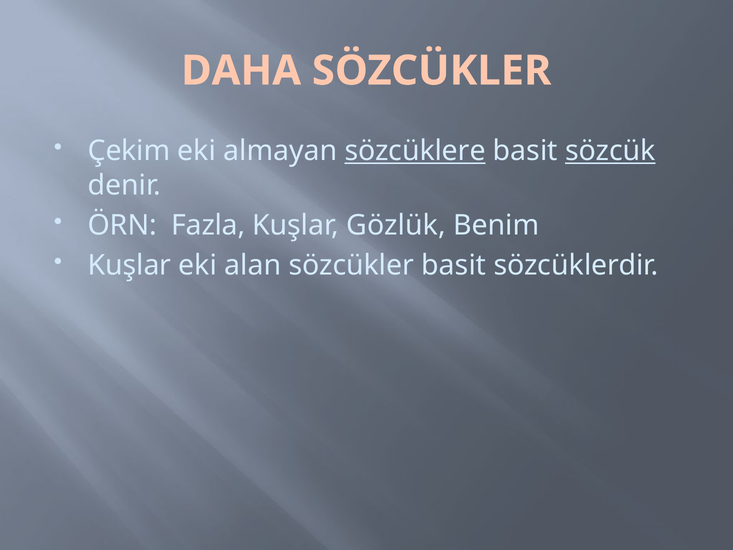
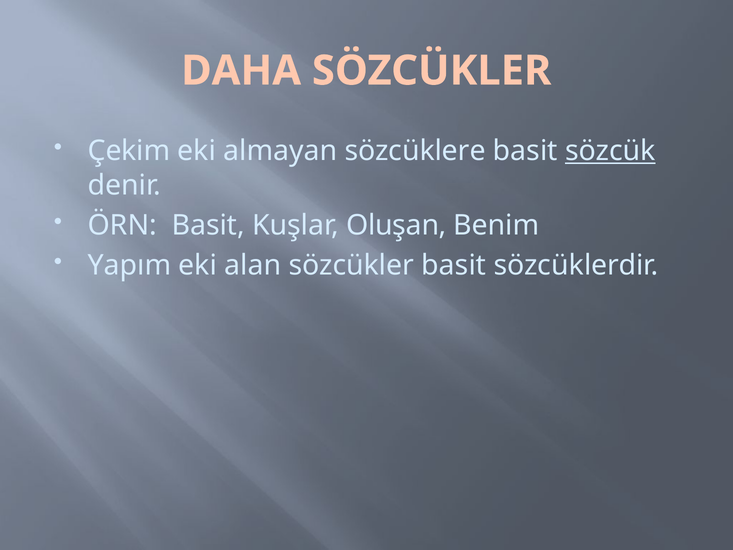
sözcüklere underline: present -> none (415, 151)
ÖRN Fazla: Fazla -> Basit (208, 225)
Gözlük: Gözlük -> Oluşan (396, 225)
Kuşlar: Kuşlar -> Yapım (130, 265)
